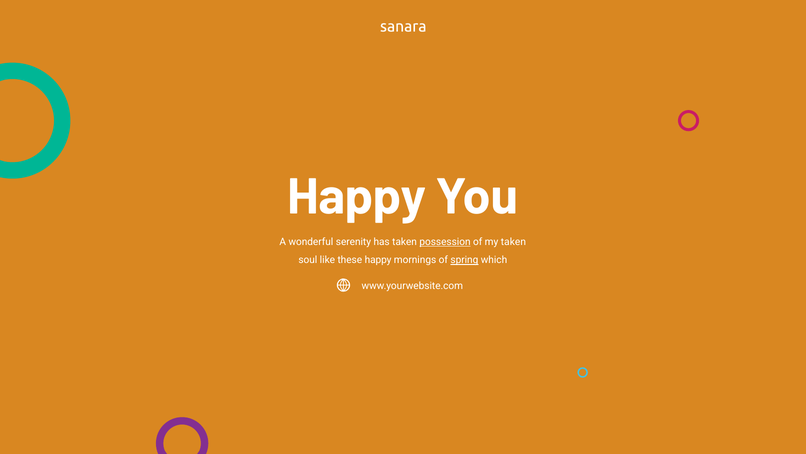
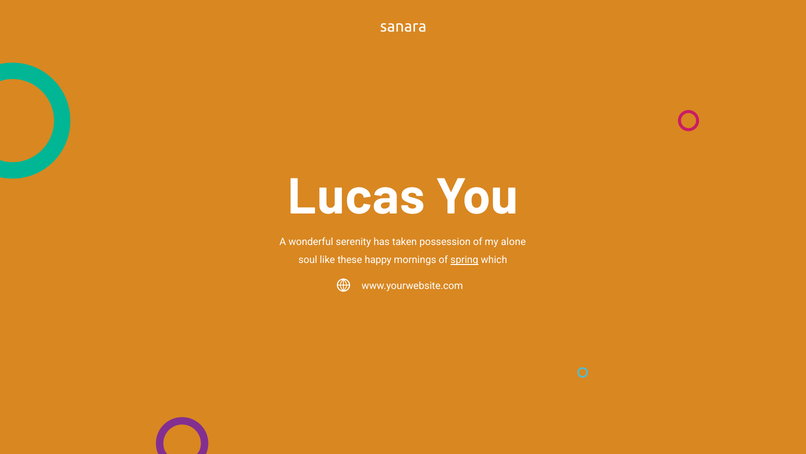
Happy: Happy -> Lucas (356, 197)
possession underline: present -> none (445, 242)
my taken: taken -> alone (513, 242)
